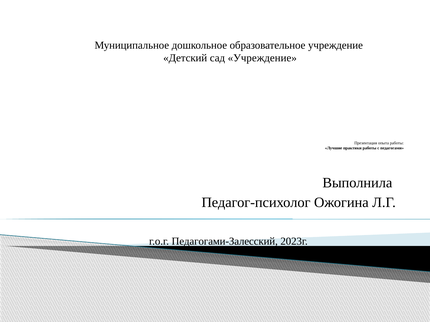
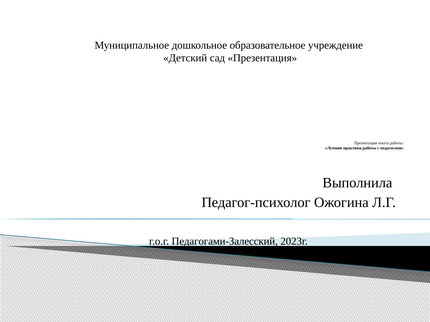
сад Учреждение: Учреждение -> Презентация (262, 58)
